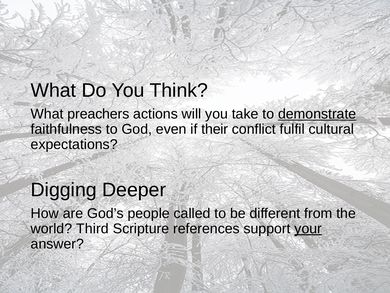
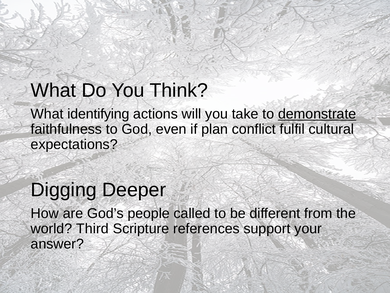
preachers: preachers -> identifying (98, 114)
their: their -> plan (215, 129)
your underline: present -> none (308, 228)
